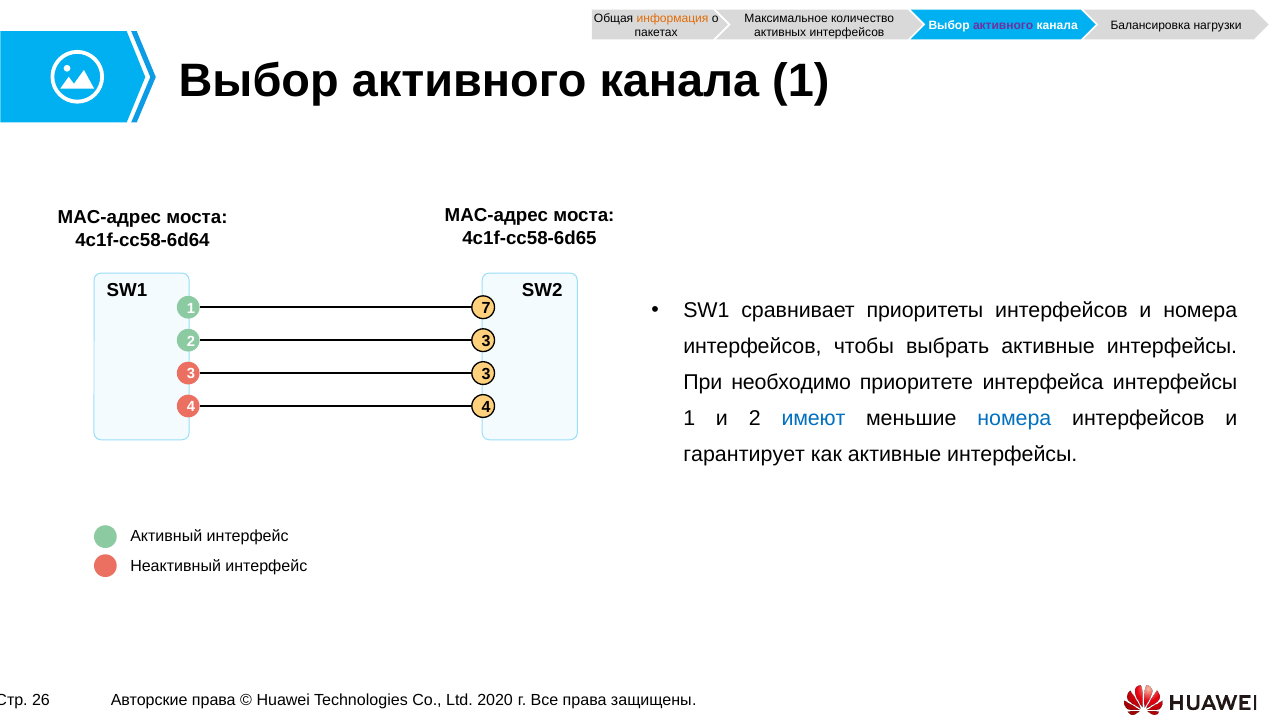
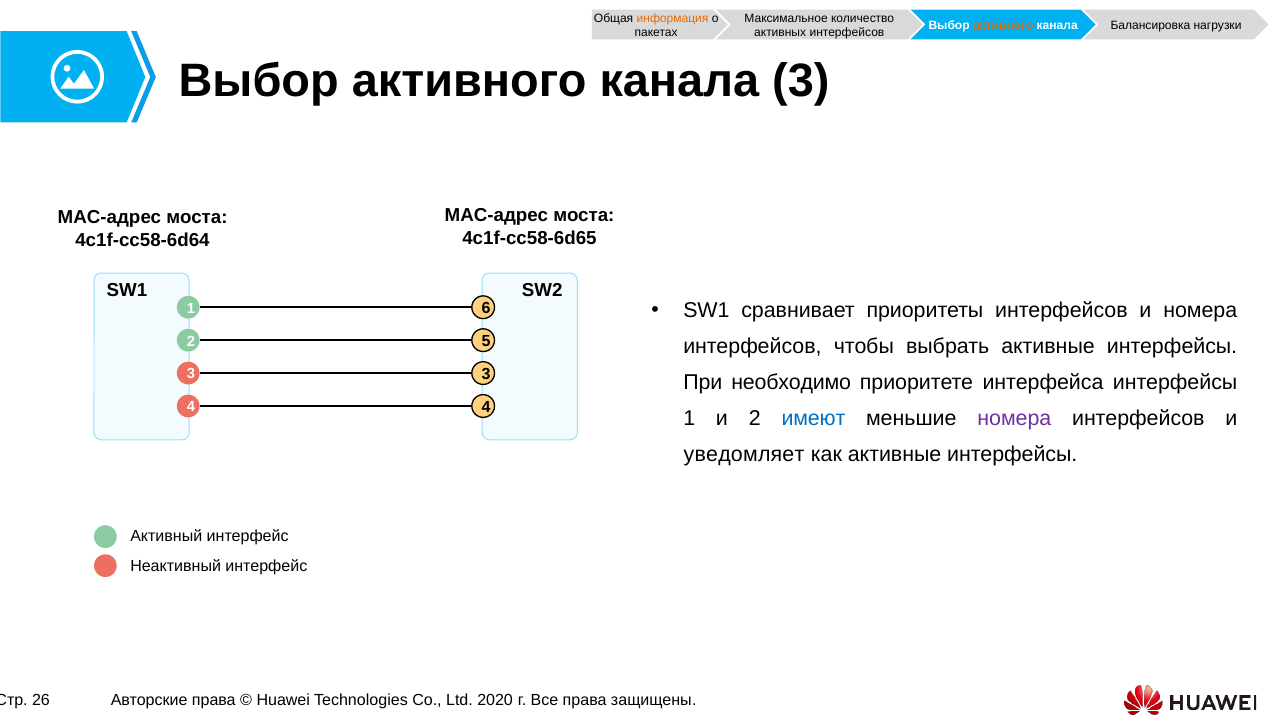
активного colour: purple -> orange (1003, 25)
канала 1: 1 -> 3 (801, 81)
7: 7 -> 6 (486, 308)
2 3: 3 -> 5 (486, 341)
номера colour: blue -> purple (1014, 419)
гарантирует: гарантирует -> уведомляет (744, 455)
